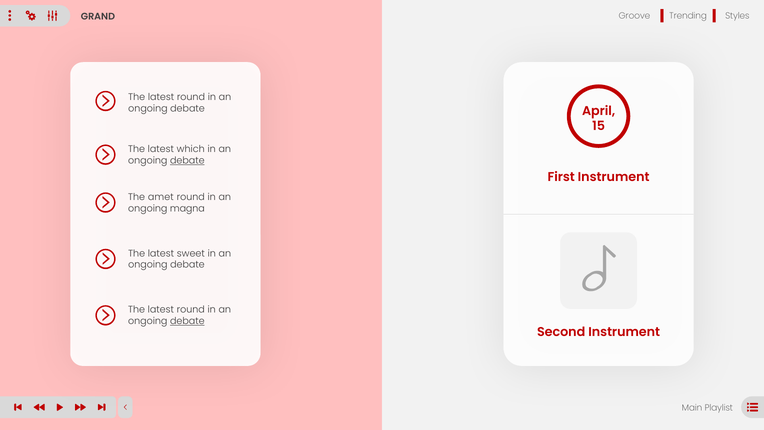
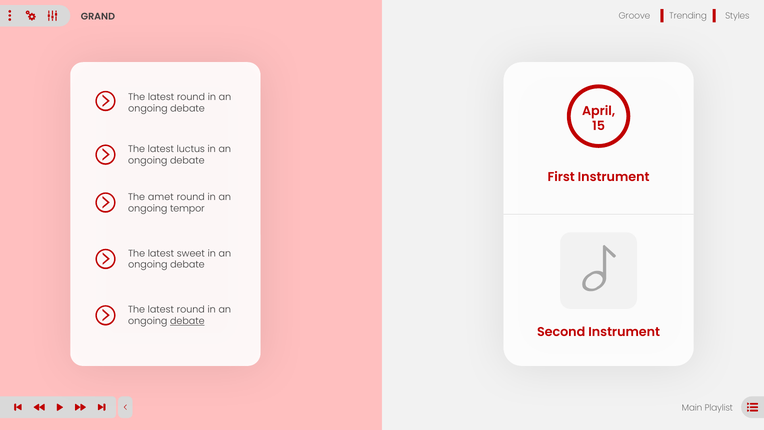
which: which -> luctus (191, 149)
debate underline: present -> none (187, 160)
magna: magna -> tempor (187, 208)
